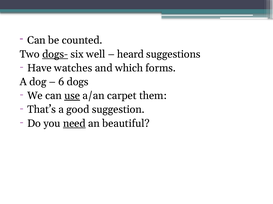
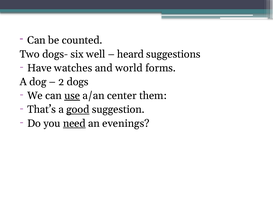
dogs- underline: present -> none (55, 54)
which: which -> world (129, 68)
6: 6 -> 2 (61, 82)
carpet: carpet -> center (122, 96)
good underline: none -> present (78, 110)
beautiful: beautiful -> evenings (126, 124)
